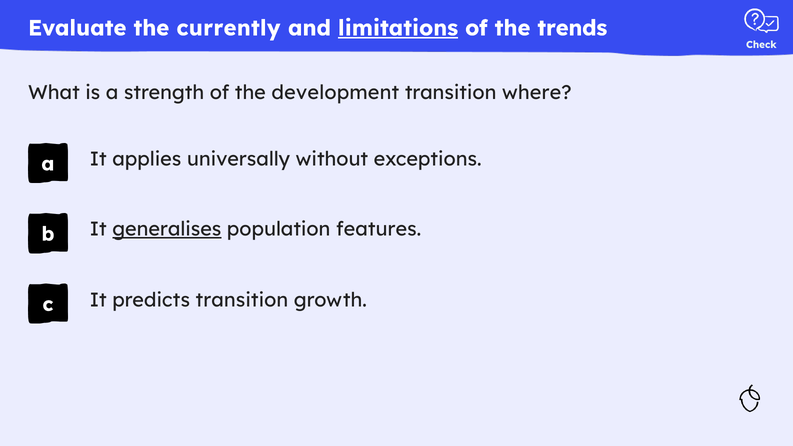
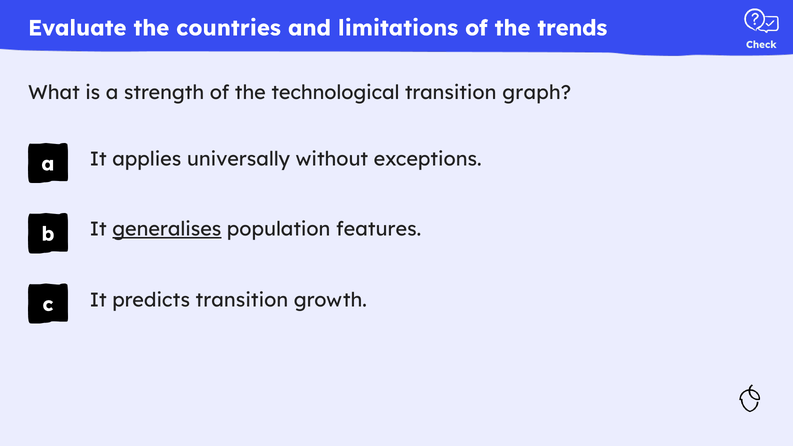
currently: currently -> countries (229, 28)
limitations underline: present -> none (398, 28)
development: development -> technological (335, 93)
where: where -> graph (537, 93)
